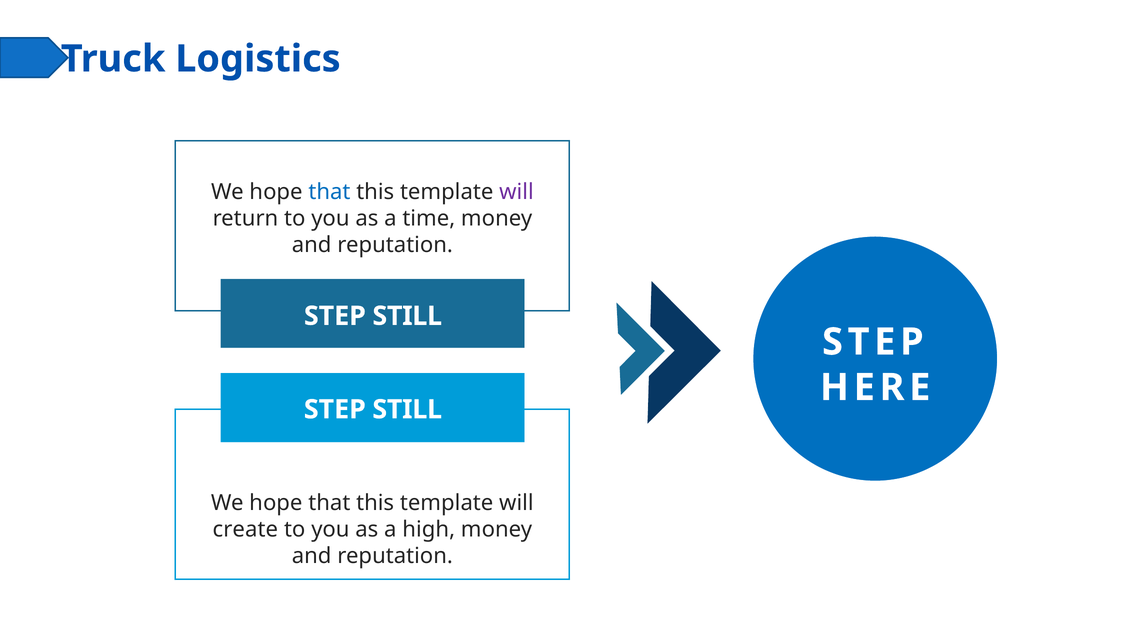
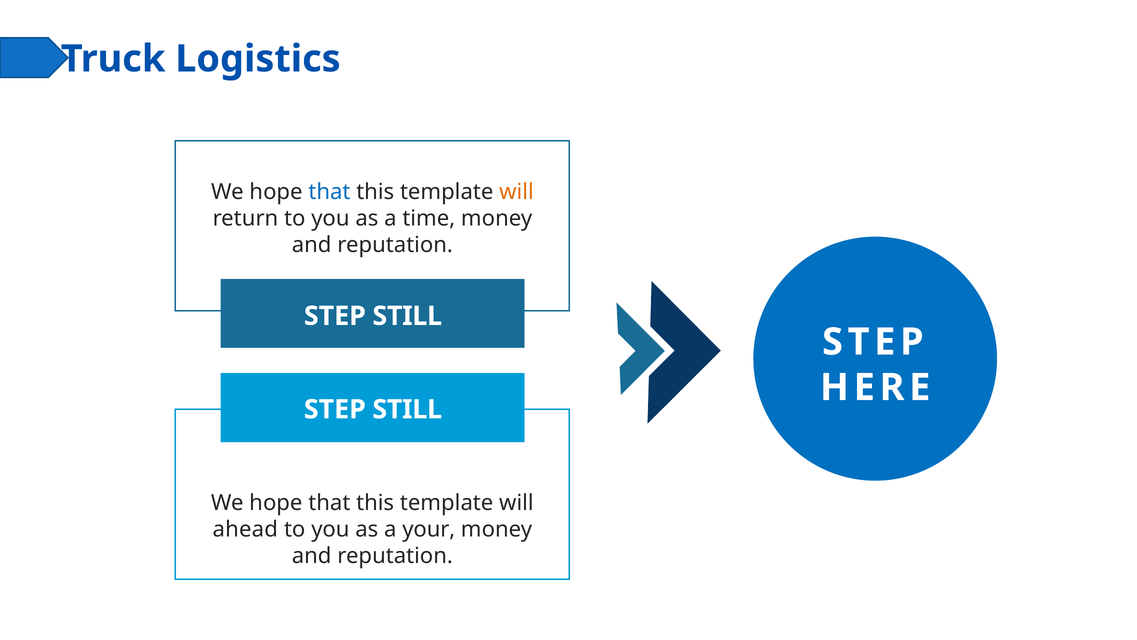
will colour: purple -> orange (516, 192)
create: create -> ahead (245, 529)
high: high -> your (429, 529)
